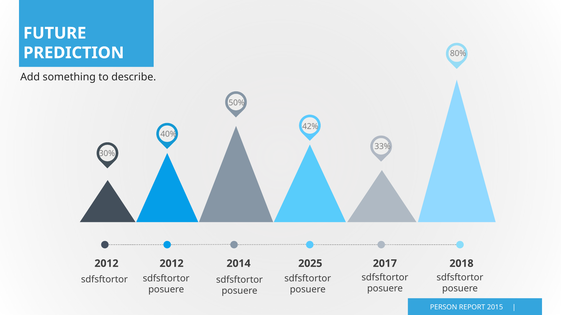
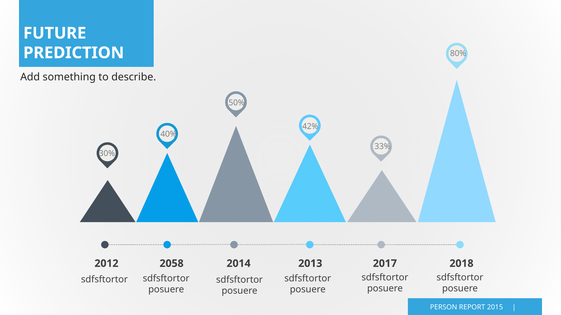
2012: 2012 -> 2058 (172, 264)
2025: 2025 -> 2013 (310, 264)
